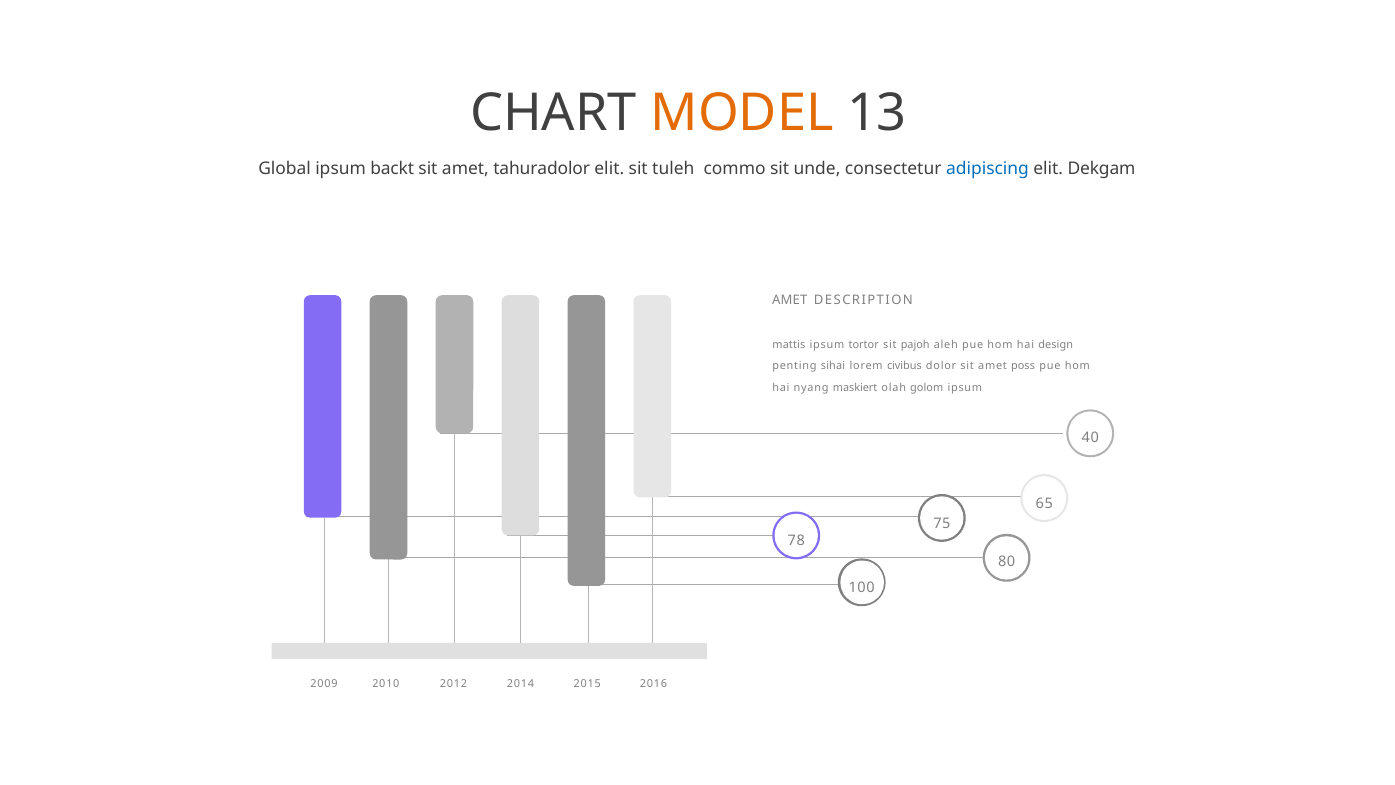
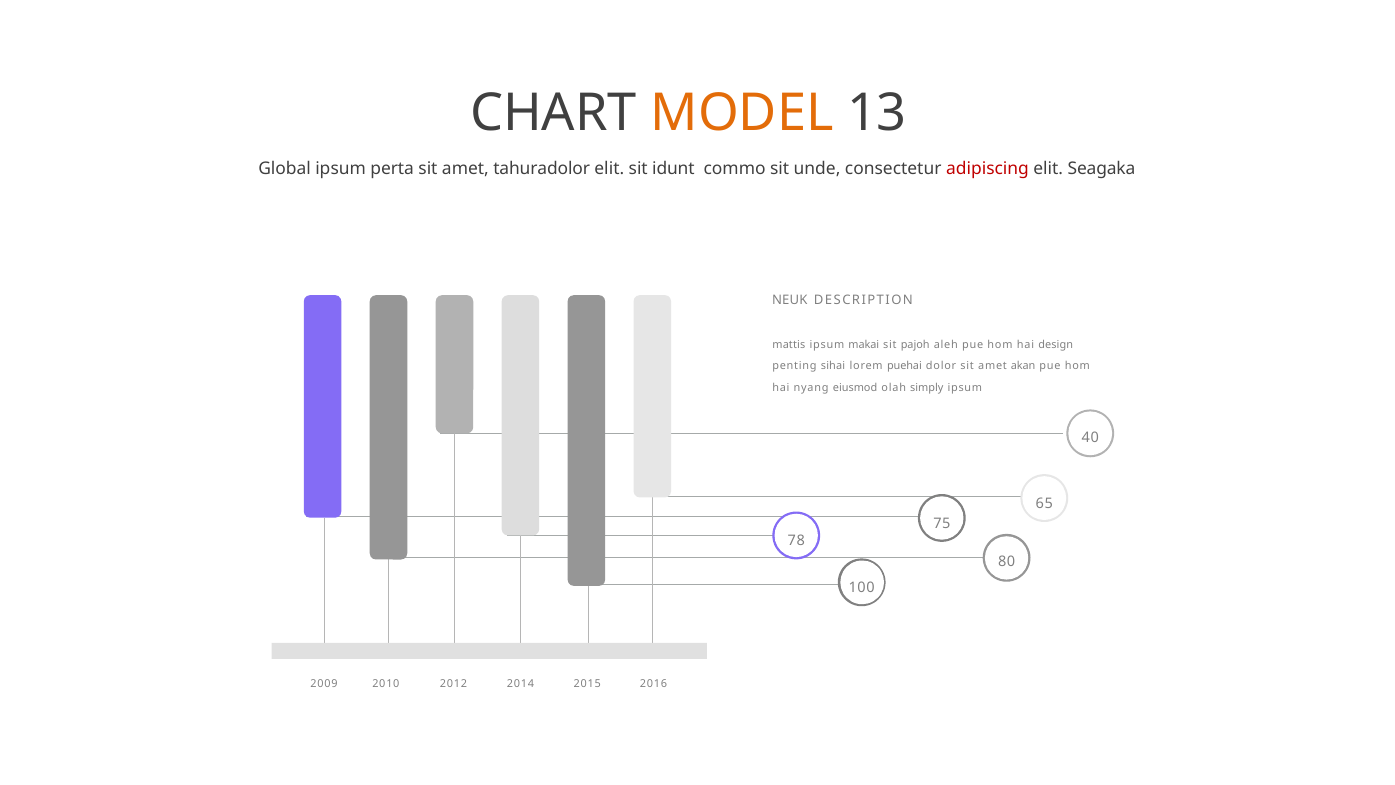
backt: backt -> perta (392, 169)
tuleh: tuleh -> idunt (673, 169)
adipiscing colour: blue -> red (988, 169)
Dekgam: Dekgam -> Seagaka (1102, 169)
AMET: AMET -> NEUK (790, 300)
tortor: tortor -> makai (864, 344)
civibus: civibus -> puehai (904, 366)
poss: poss -> akan (1023, 366)
maskiert: maskiert -> eiusmod (855, 388)
golom: golom -> simply (927, 388)
